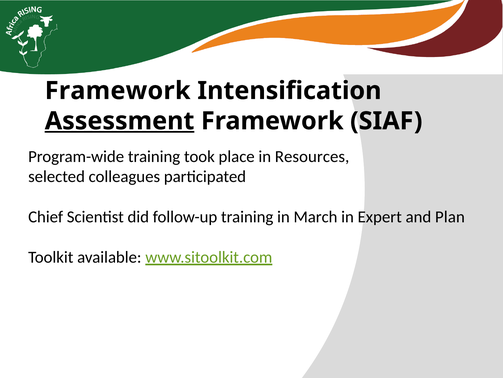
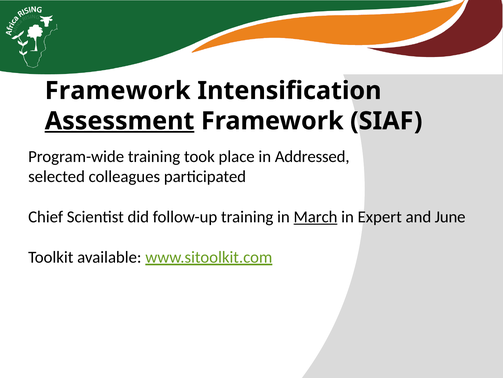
Resources: Resources -> Addressed (312, 156)
March underline: none -> present (315, 217)
Plan: Plan -> June (450, 217)
